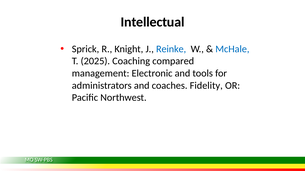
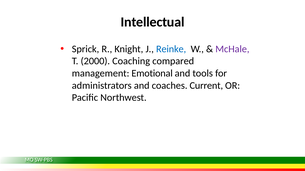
McHale colour: blue -> purple (232, 49)
2025: 2025 -> 2000 (95, 61)
Electronic: Electronic -> Emotional (152, 74)
Fidelity: Fidelity -> Current (206, 86)
